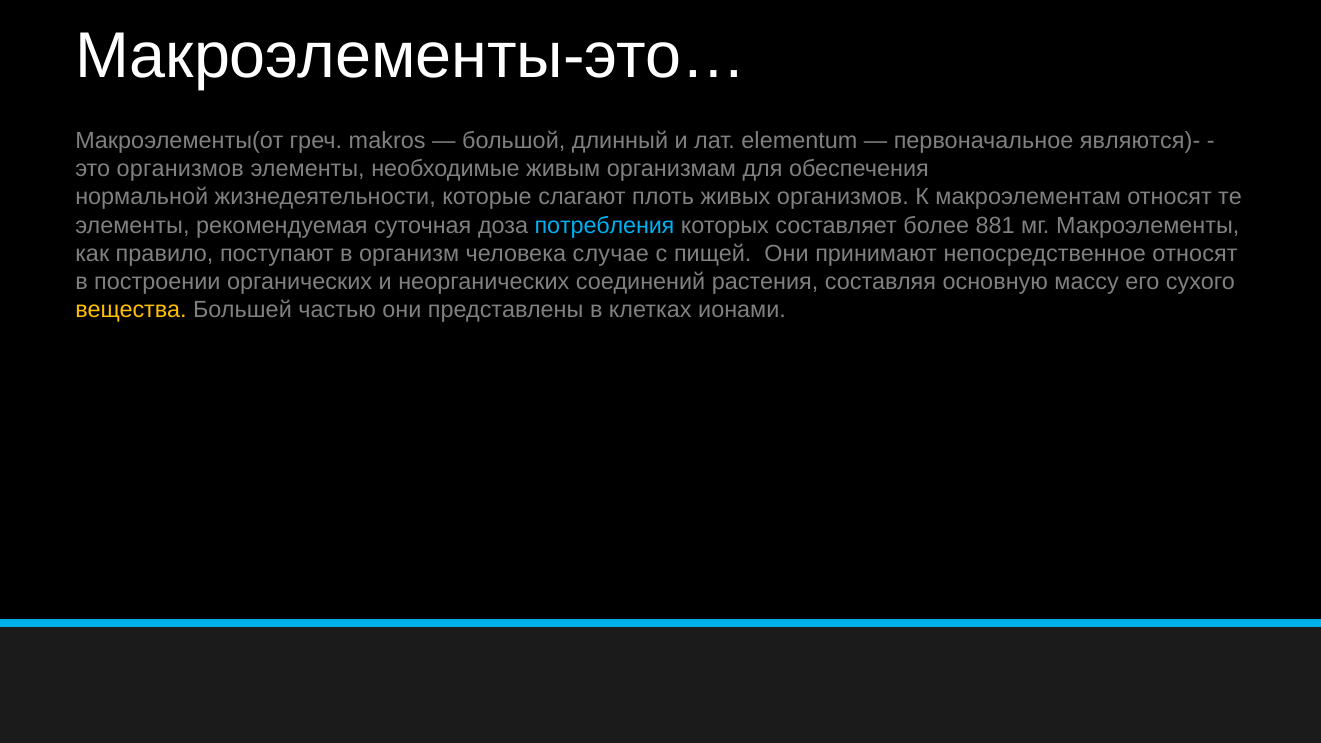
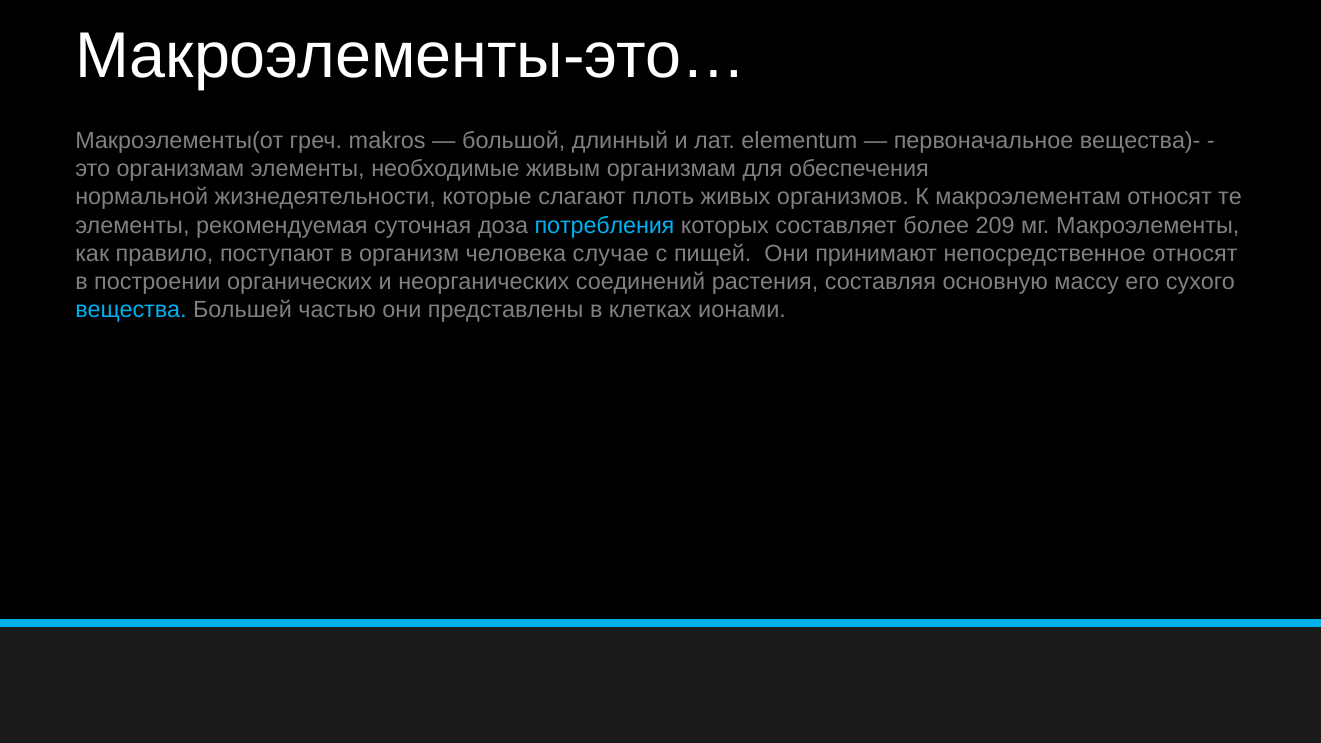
являются)-: являются)- -> вещества)- (1140, 141)
это организмов: организмов -> организмам (180, 169)
881: 881 -> 209 (995, 225)
вещества colour: yellow -> light blue (131, 310)
